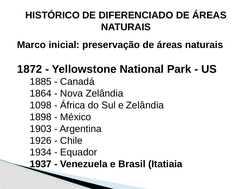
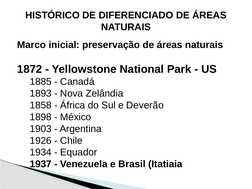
1864: 1864 -> 1893 (41, 94)
1098: 1098 -> 1858 (41, 105)
e Zelândia: Zelândia -> Deverão (145, 105)
